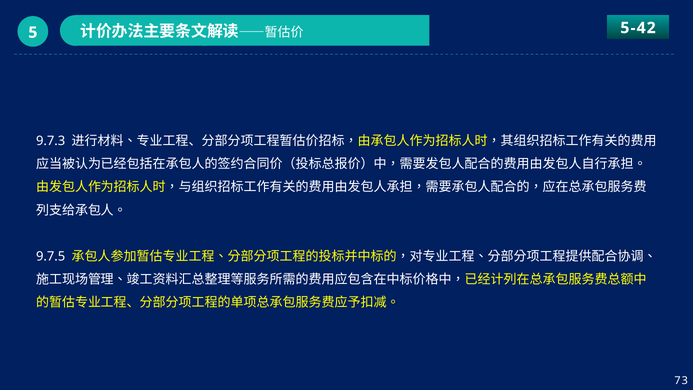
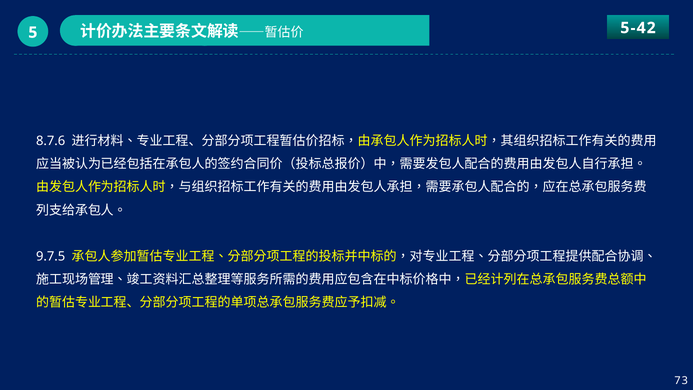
9.7.3: 9.7.3 -> 8.7.6 (51, 141)
